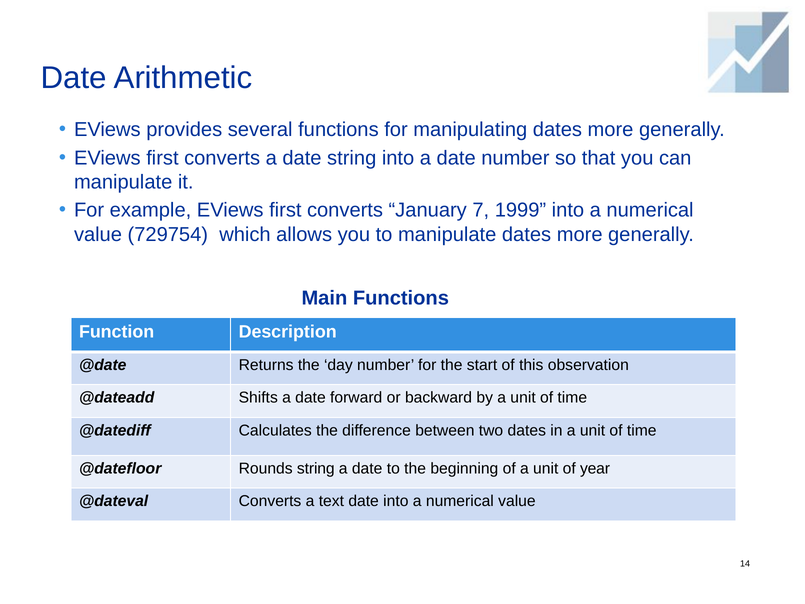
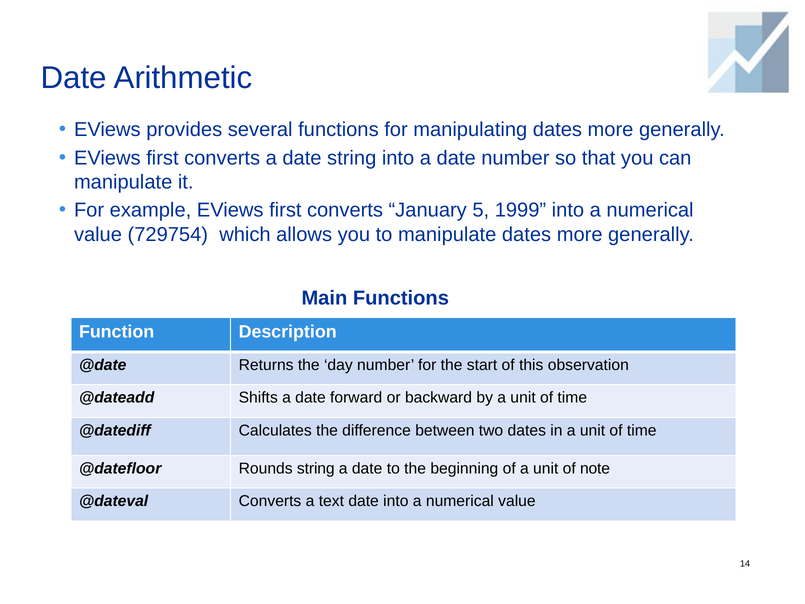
7: 7 -> 5 (481, 210)
year: year -> note (595, 468)
